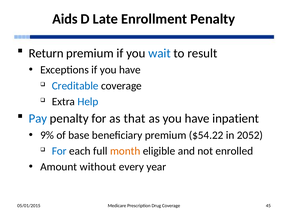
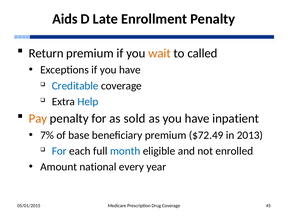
wait colour: blue -> orange (160, 53)
result: result -> called (202, 53)
Pay colour: blue -> orange (38, 118)
that: that -> sold (135, 118)
9%: 9% -> 7% (47, 135)
$54.22: $54.22 -> $72.49 (206, 135)
2052: 2052 -> 2013 (250, 135)
month colour: orange -> blue (125, 151)
without: without -> national (98, 167)
